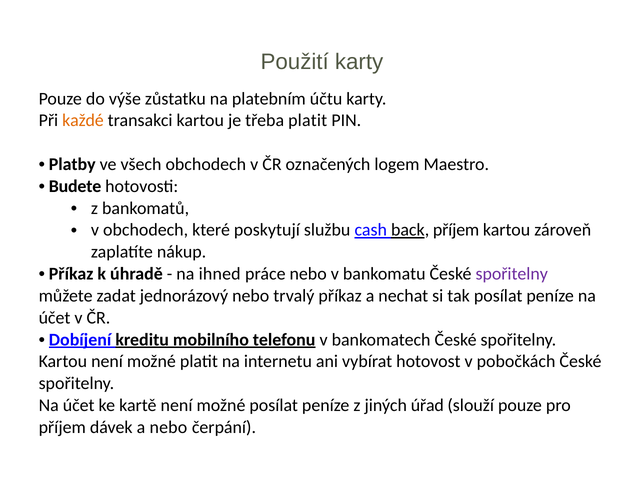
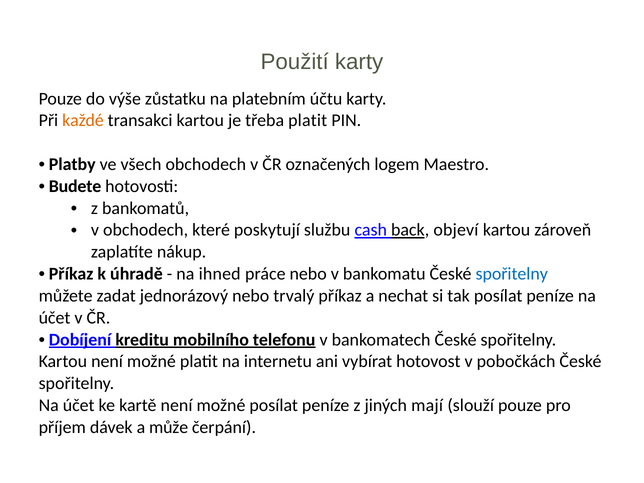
back příjem: příjem -> objeví (456, 230)
spořitelny colour: purple -> blue (512, 274)
úřad: úřad -> mají (427, 405)
a nebo: nebo -> může (169, 427)
